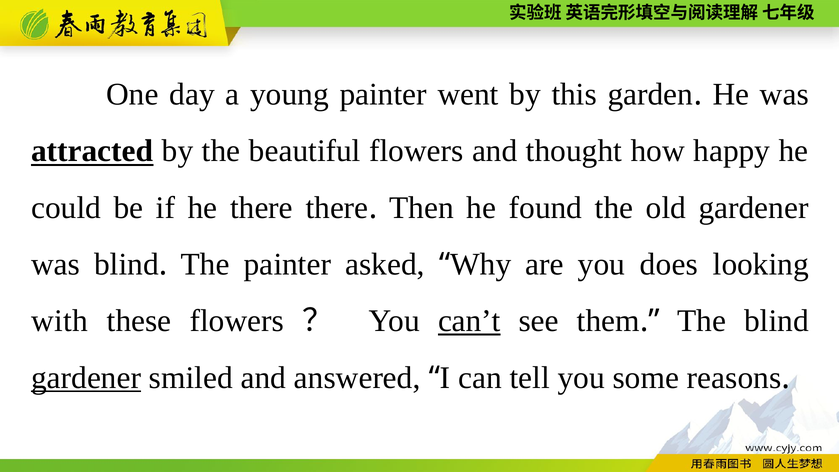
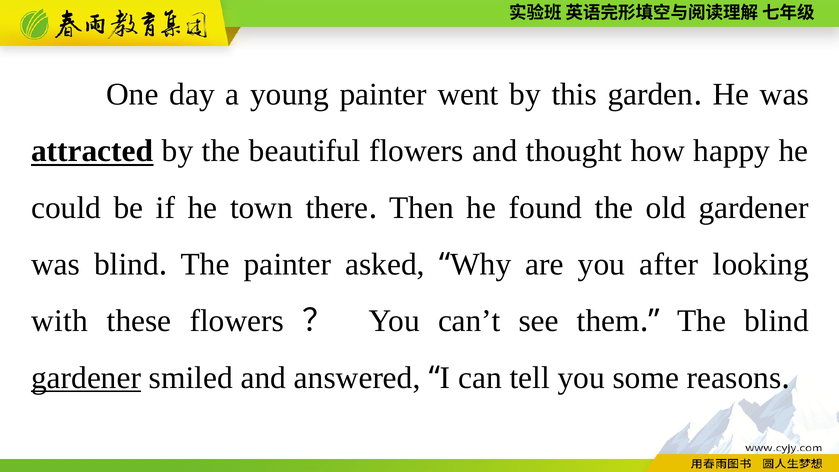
he there: there -> town (261, 208)
does: does -> after (669, 264)
can’t underline: present -> none (469, 321)
